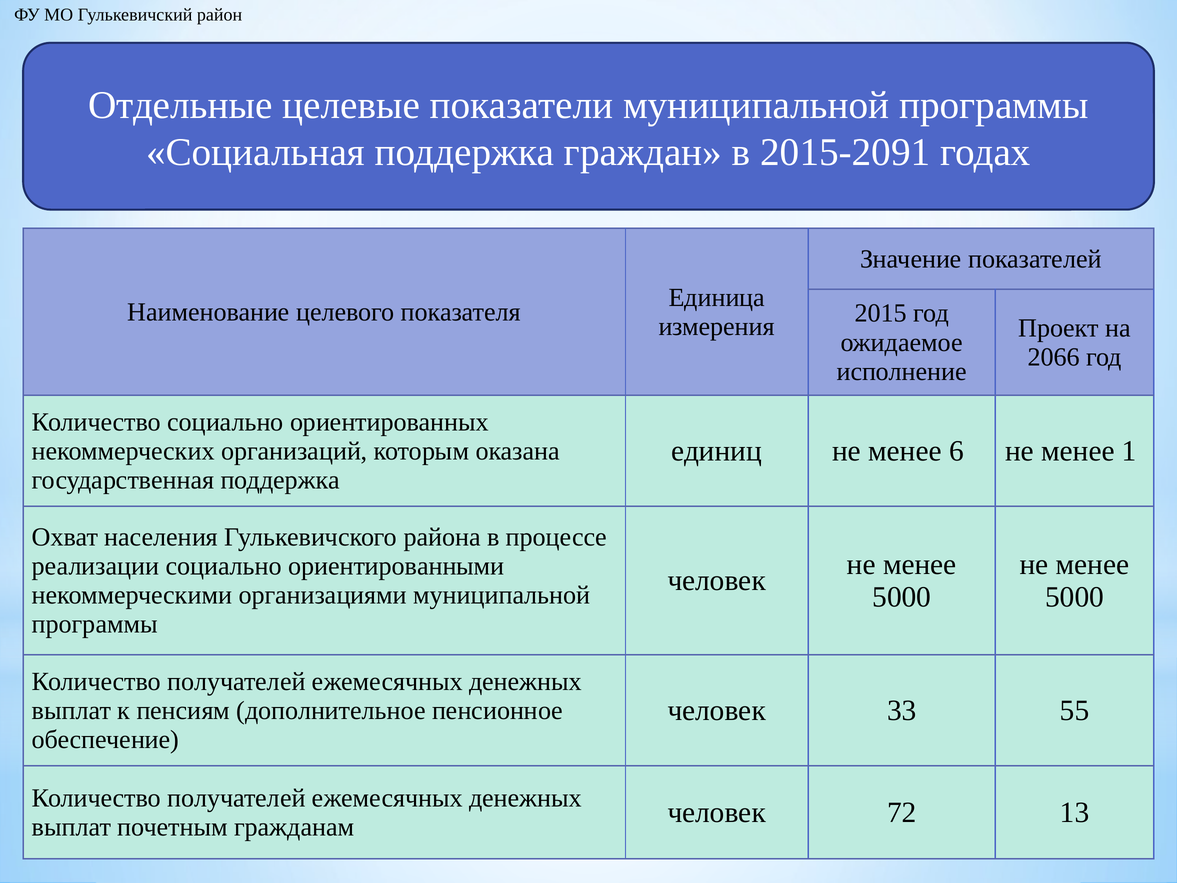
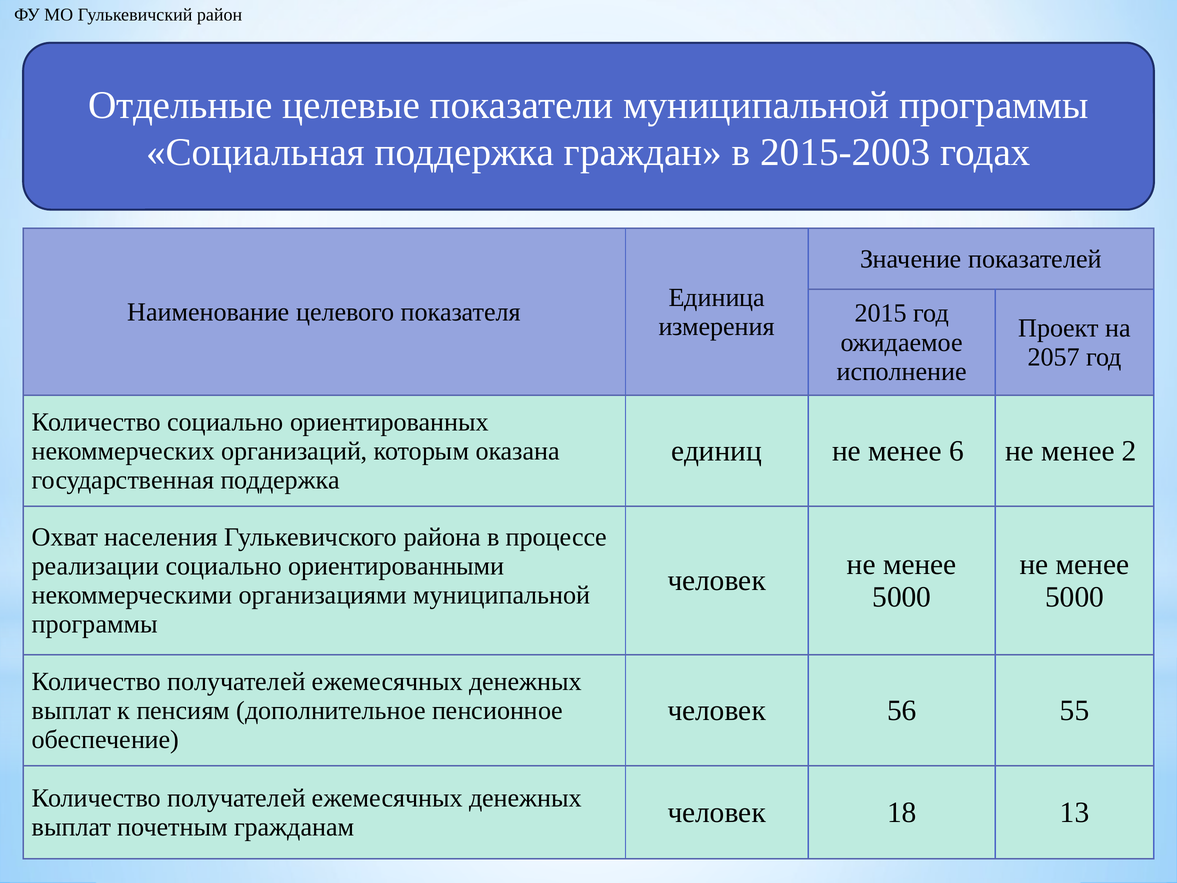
2015-2091: 2015-2091 -> 2015-2003 (845, 152)
2066: 2066 -> 2057 (1054, 357)
1: 1 -> 2 (1129, 451)
33: 33 -> 56 (902, 710)
72: 72 -> 18 (902, 812)
